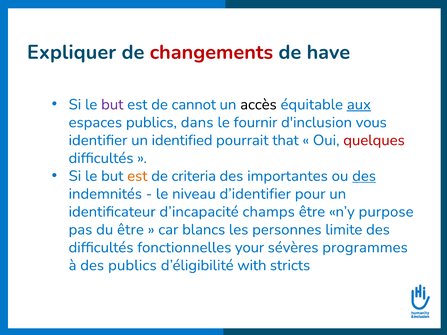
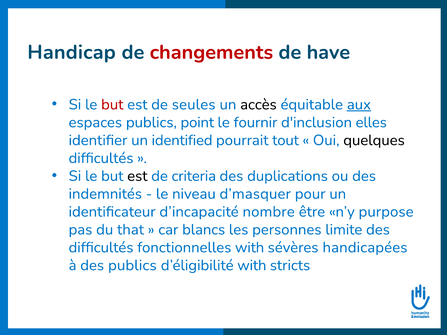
Expliquer: Expliquer -> Handicap (72, 52)
but colour: purple -> red (112, 105)
cannot: cannot -> seules (194, 105)
dans: dans -> point (197, 122)
vous: vous -> elles (371, 122)
that: that -> tout (286, 140)
quelques colour: red -> black (374, 140)
est colour: orange -> black (137, 176)
importantes: importantes -> duplications (288, 176)
des underline: present -> none (364, 176)
d’identifier: d’identifier -> d’masquer (255, 194)
champs: champs -> nombre (269, 212)
du être: être -> that (131, 230)
fonctionnelles your: your -> with (250, 248)
programmes: programmes -> handicapées (365, 248)
